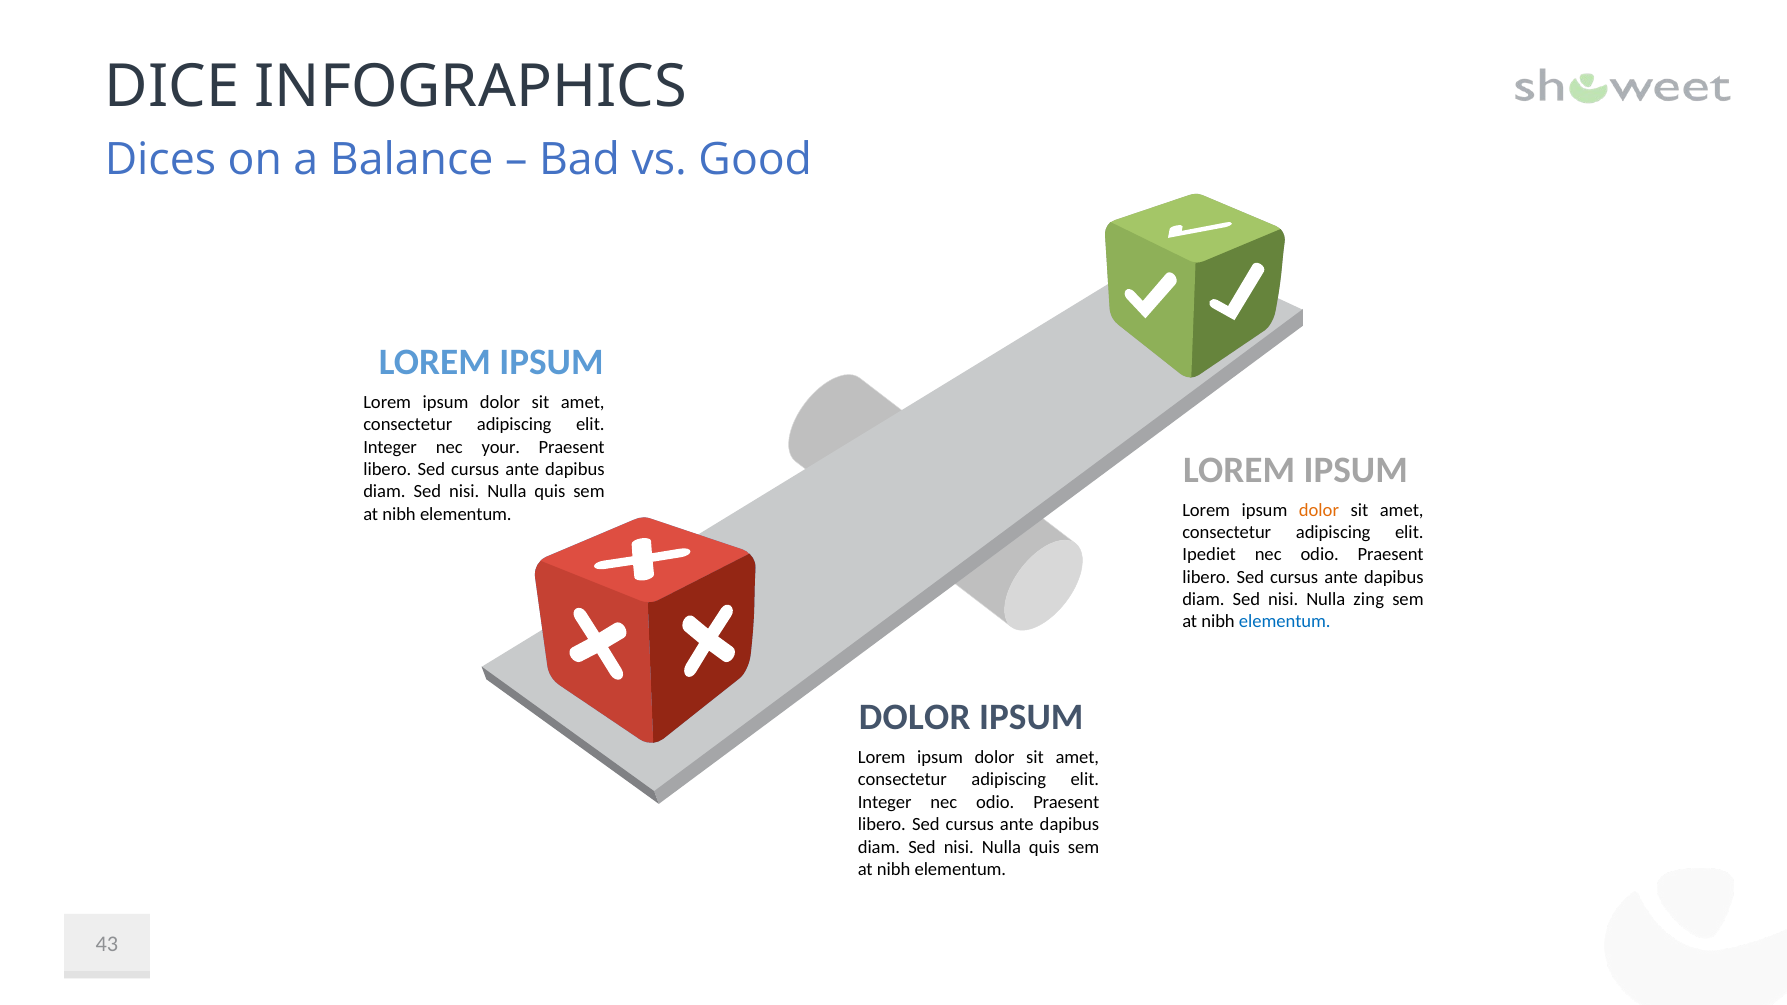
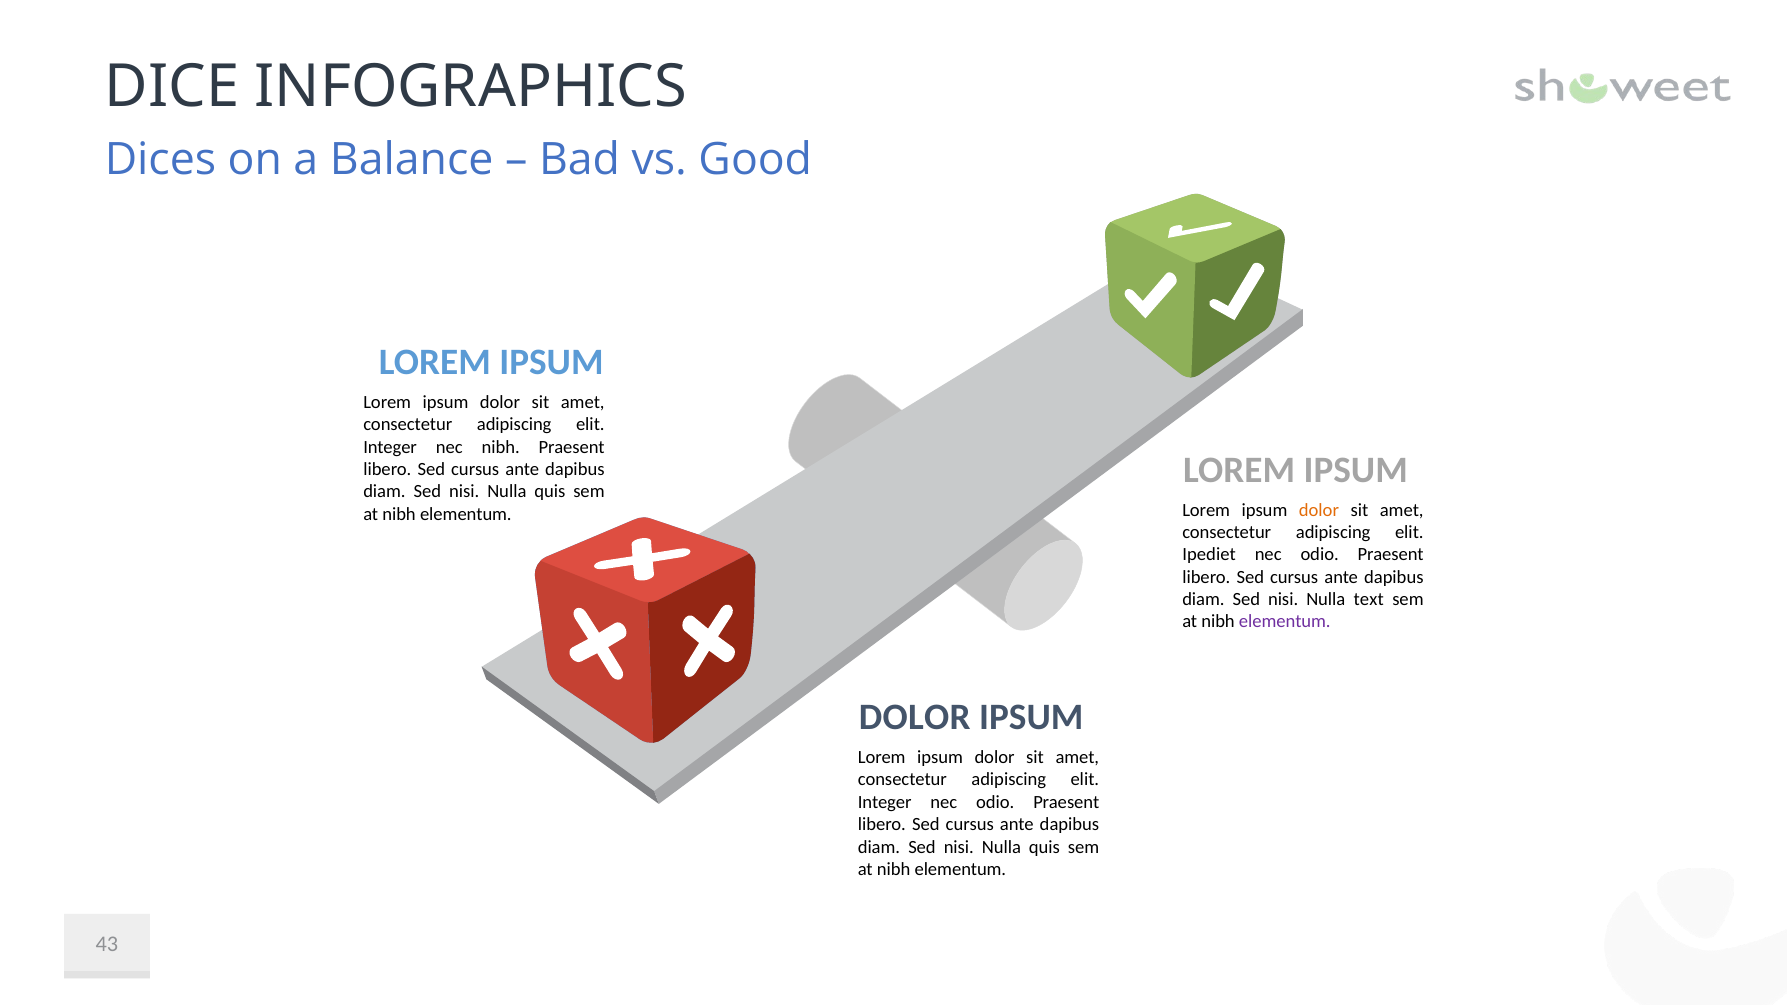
nec your: your -> nibh (501, 447)
zing: zing -> text (1369, 599)
elementum colour: blue -> purple (1285, 622)
